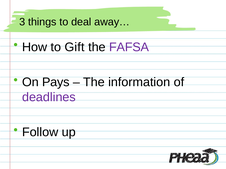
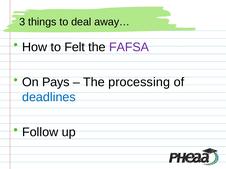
Gift: Gift -> Felt (75, 47)
information: information -> processing (139, 82)
deadlines colour: purple -> blue (49, 97)
